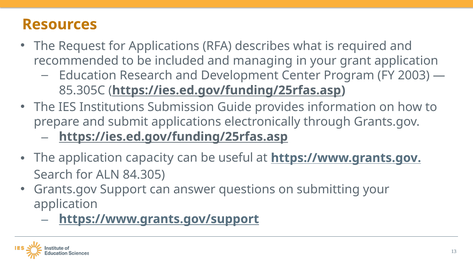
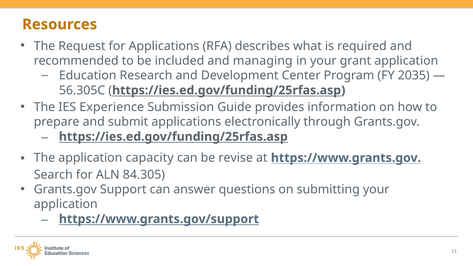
2003: 2003 -> 2035 (414, 76)
85.305C: 85.305C -> 56.305C (82, 90)
Institutions: Institutions -> Experience (112, 107)
useful: useful -> revise (236, 158)
